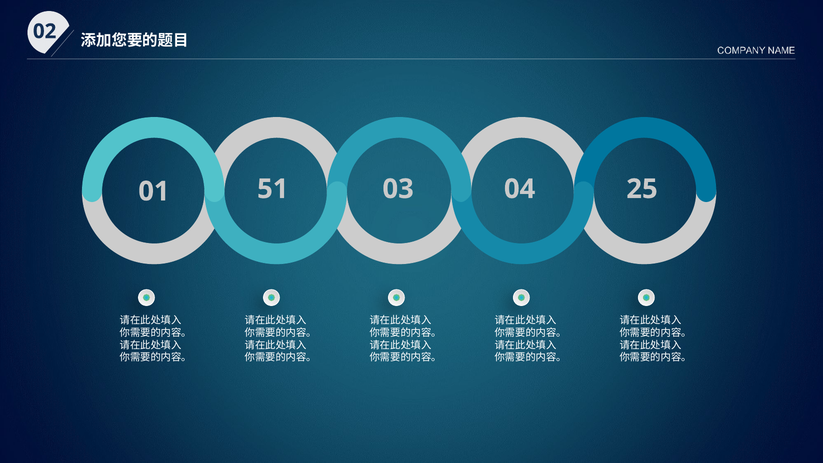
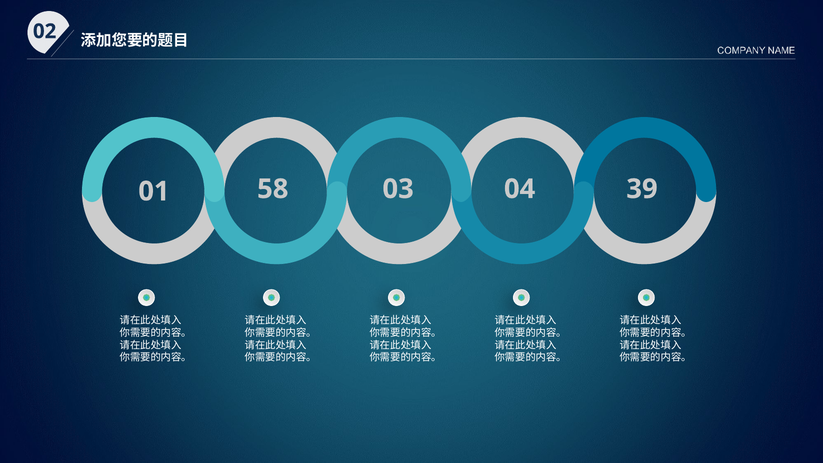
51: 51 -> 58 (273, 189)
25: 25 -> 39 (642, 189)
